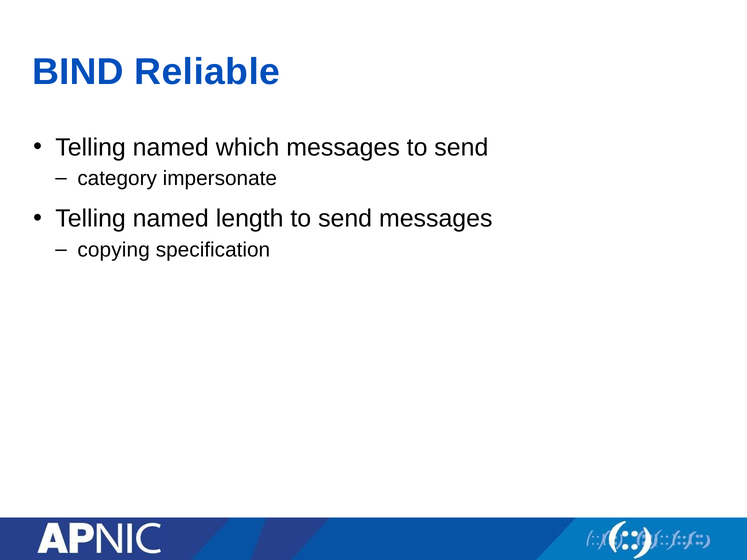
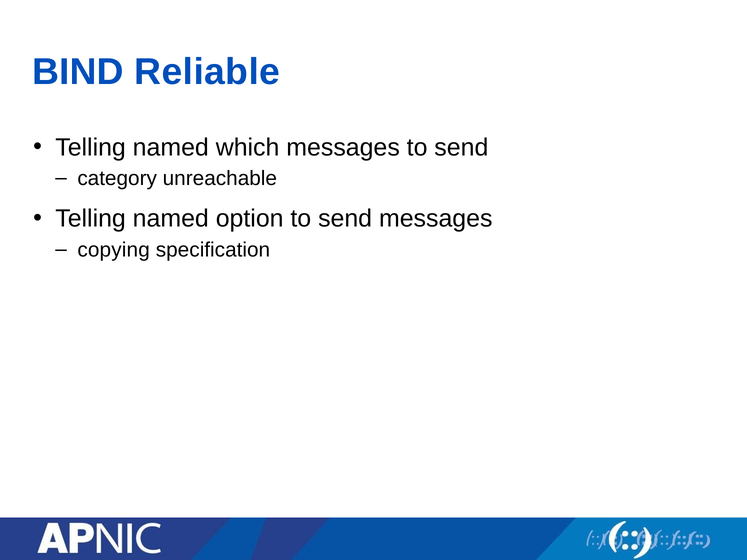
impersonate: impersonate -> unreachable (220, 179)
length: length -> option (250, 219)
